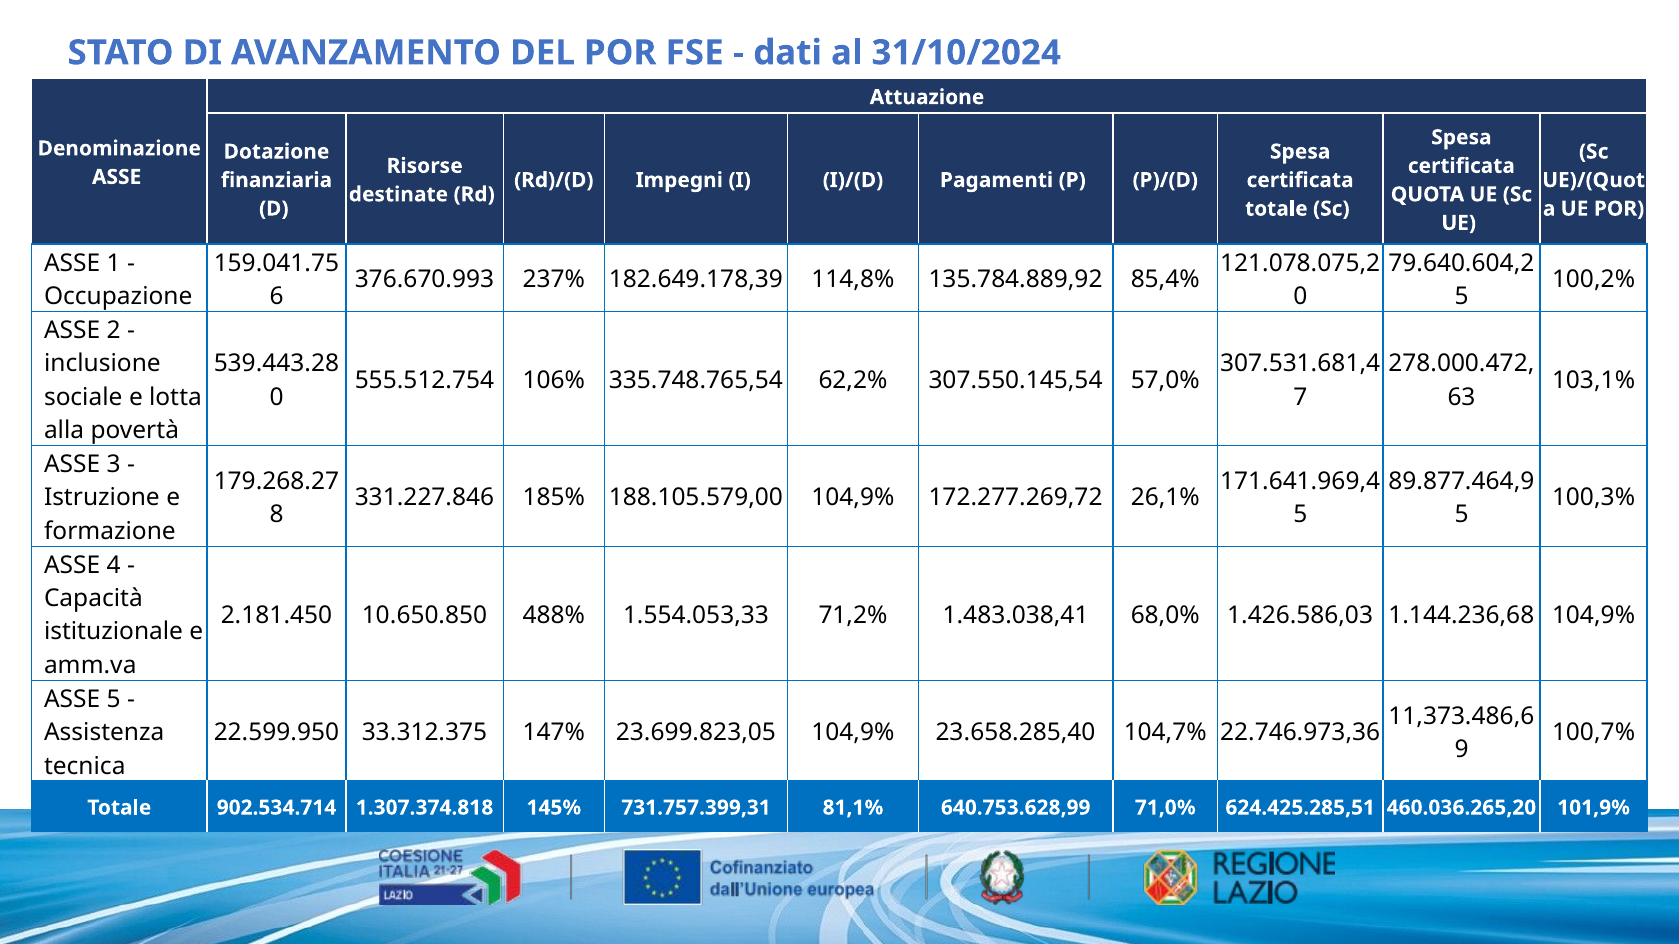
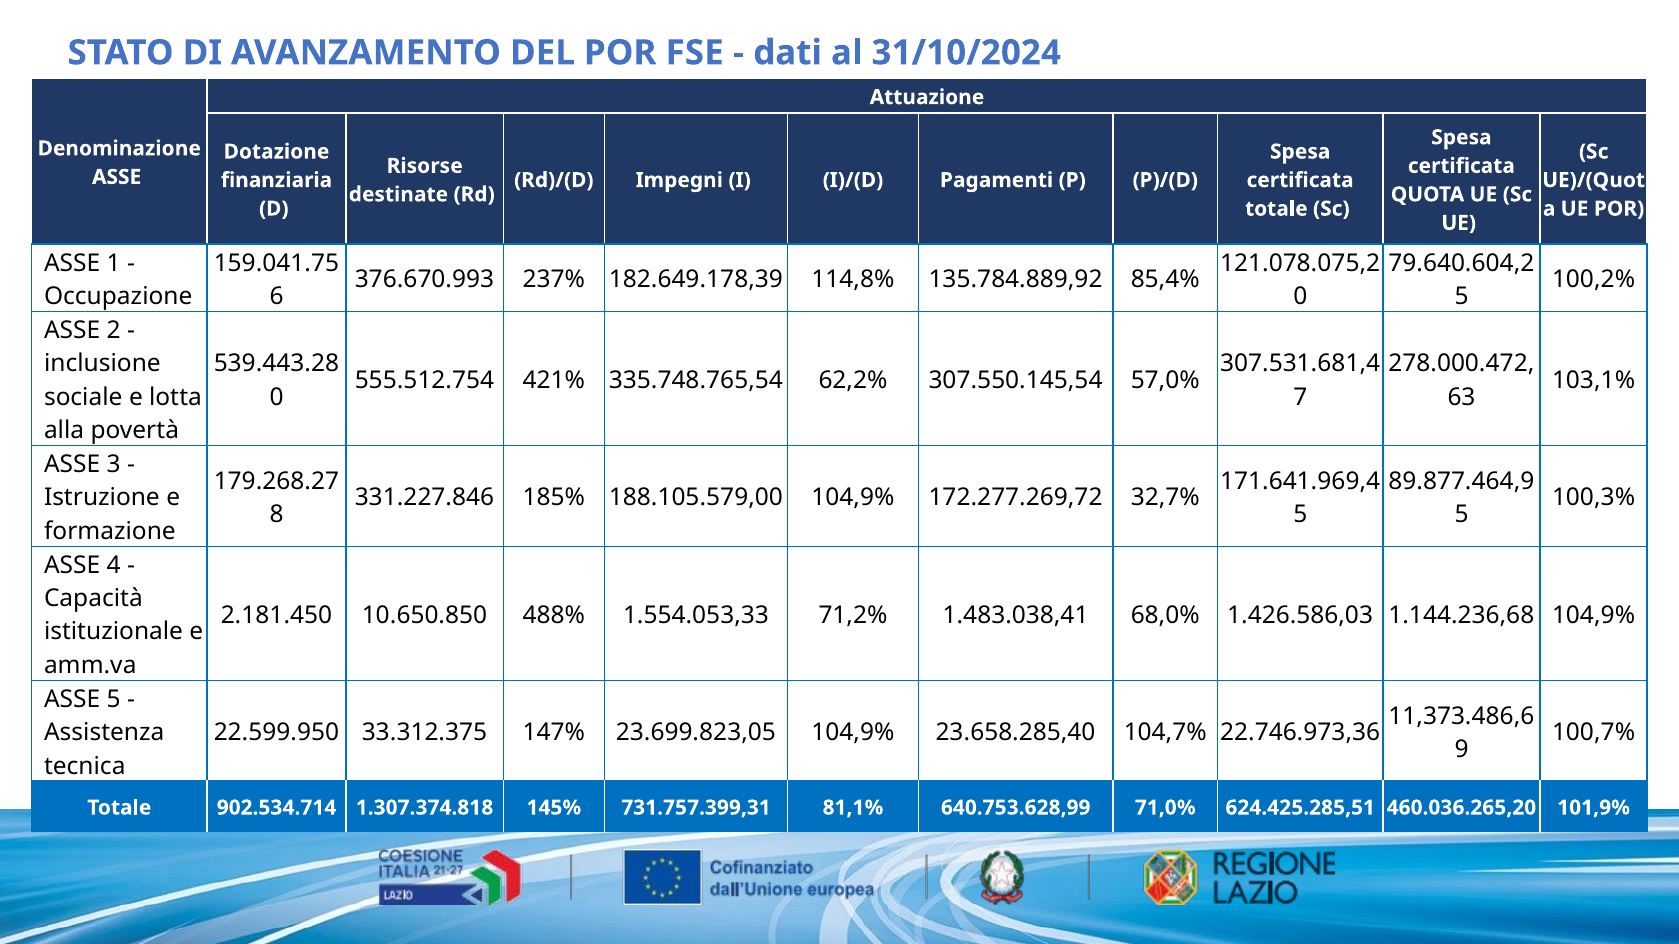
106%: 106% -> 421% (554, 381)
26,1%: 26,1% -> 32,7% (1165, 498)
